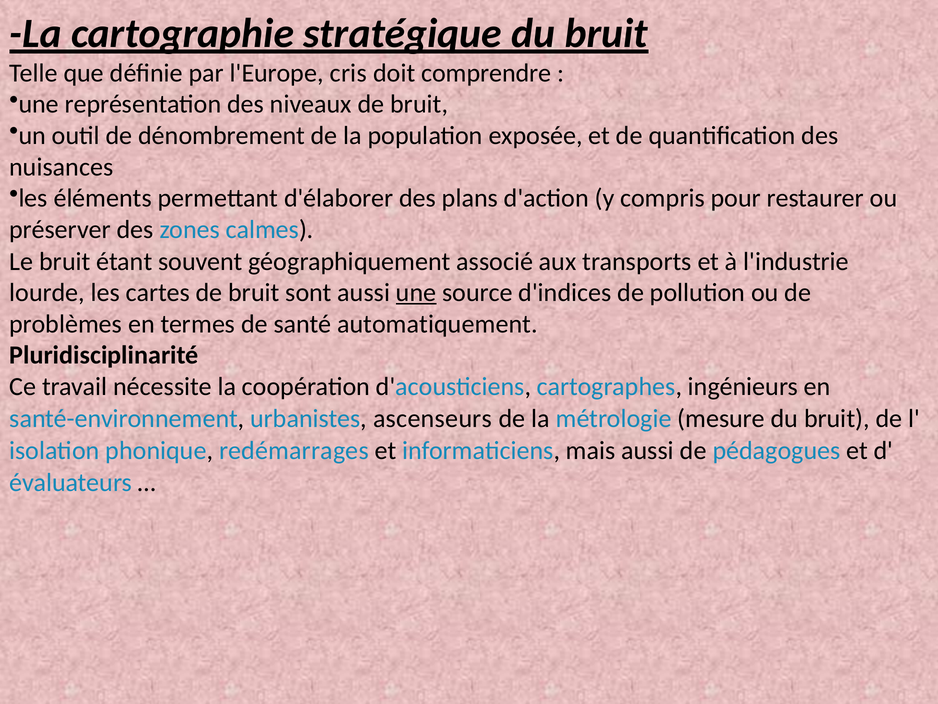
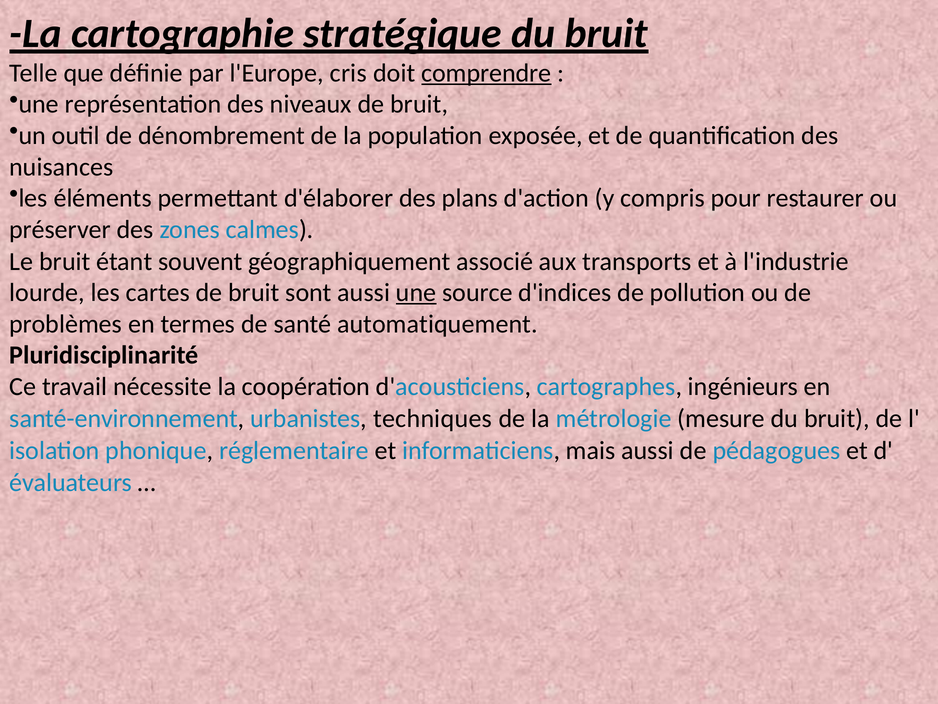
comprendre underline: none -> present (486, 73)
ascenseurs: ascenseurs -> techniques (433, 418)
redémarrages: redémarrages -> réglementaire (294, 450)
